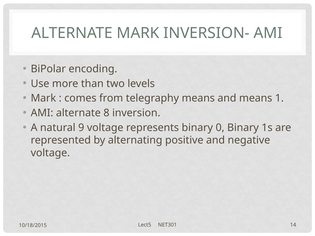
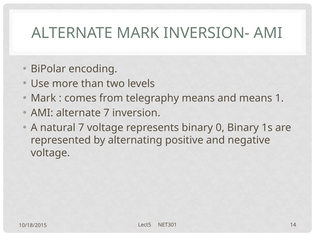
alternate 8: 8 -> 7 (106, 113)
natural 9: 9 -> 7 (81, 128)
